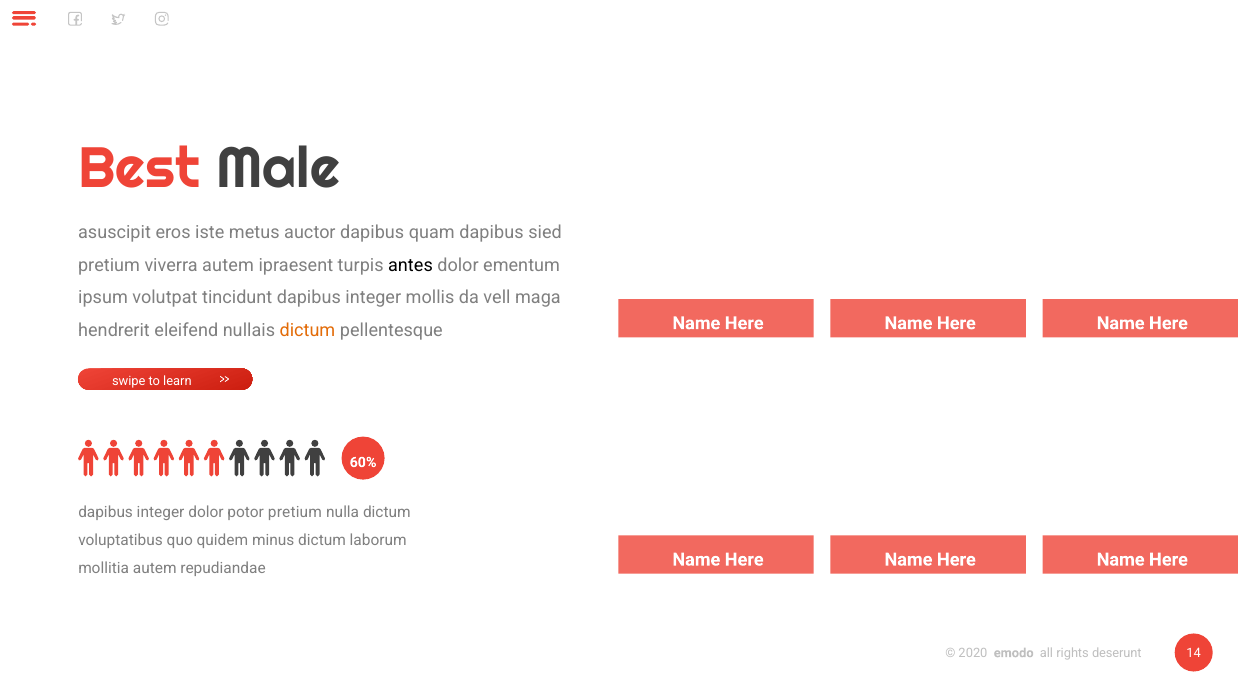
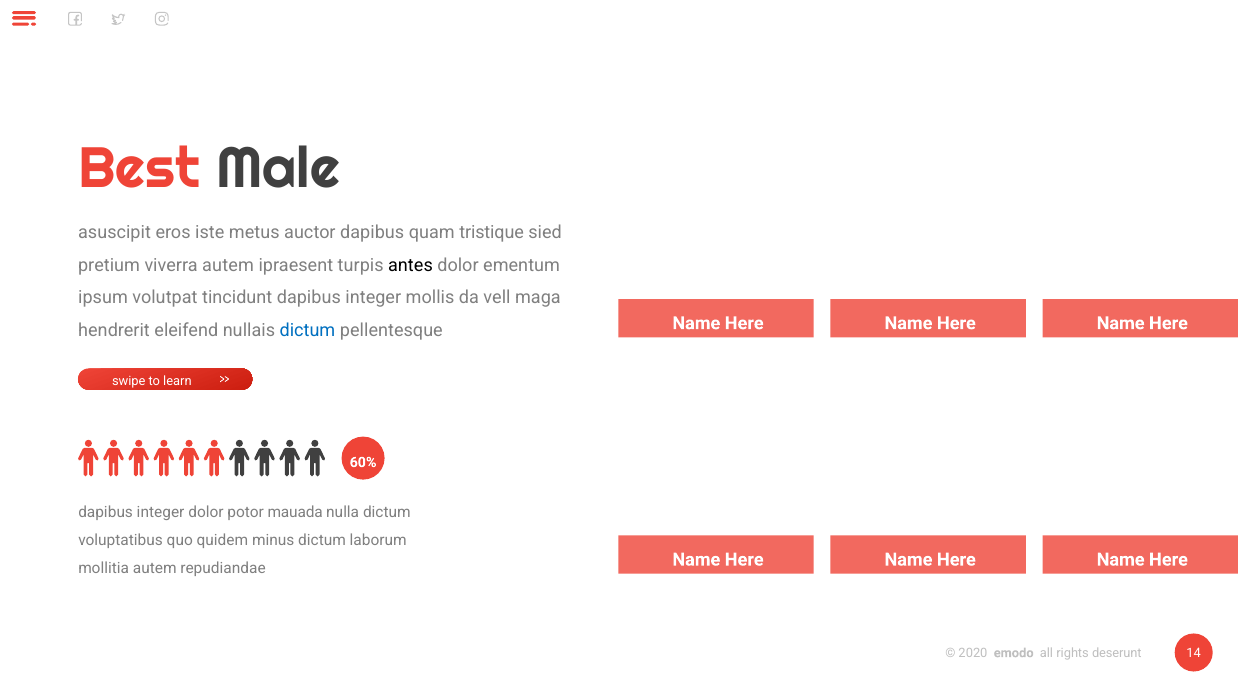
quam dapibus: dapibus -> tristique (492, 232)
dictum colour: orange -> blue (307, 330)
potor pretium: pretium -> mauada (295, 513)
